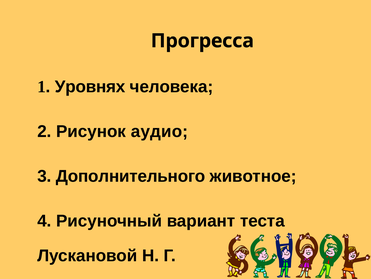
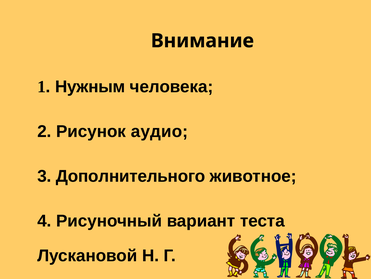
Прогресса: Прогресса -> Внимание (202, 41)
Уровнях: Уровнях -> Нужным (90, 87)
